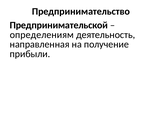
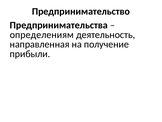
Предпринимательской: Предпринимательской -> Предпринимательства (59, 25)
